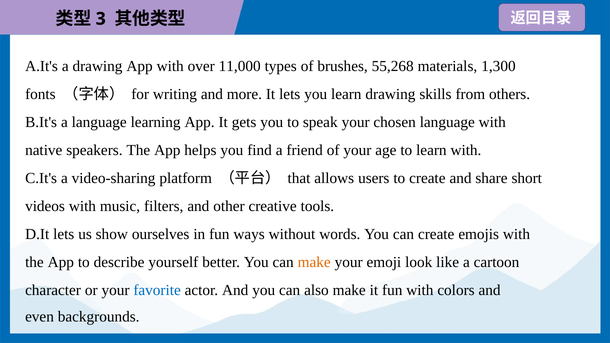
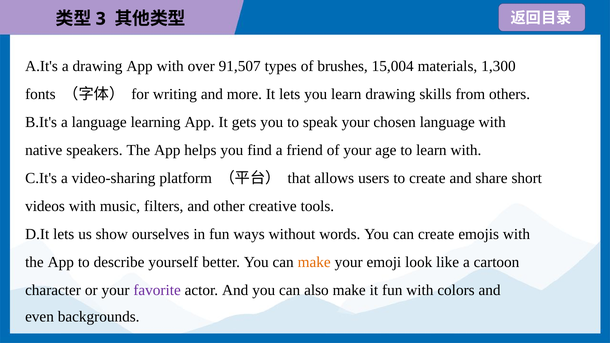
11,000: 11,000 -> 91,507 (240, 66)
55,268: 55,268 -> 15,004 (393, 66)
favorite colour: blue -> purple (157, 290)
